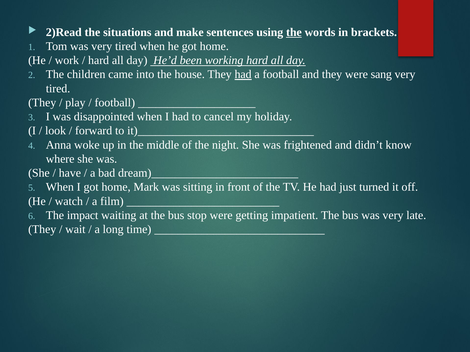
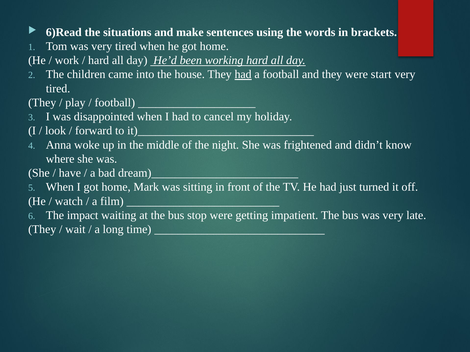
2)Read: 2)Read -> 6)Read (64, 32)
the underline: present -> none (294, 32)
sang: sang -> start (381, 75)
